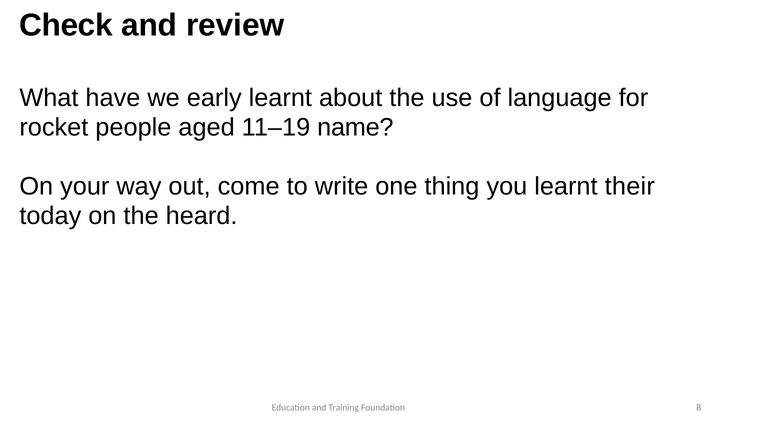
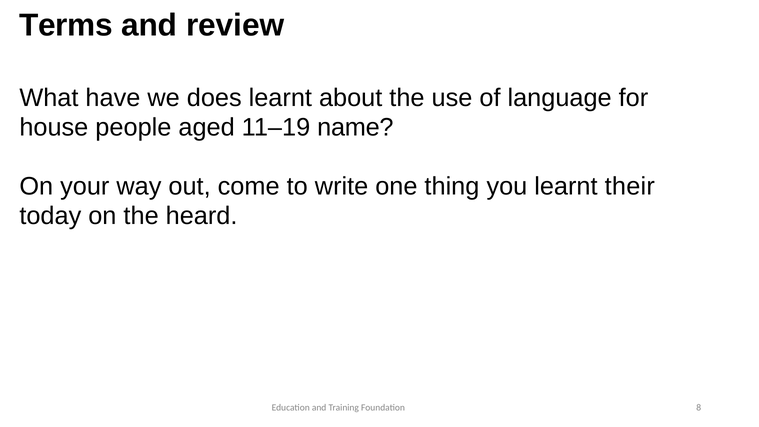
Check: Check -> Terms (66, 25)
early: early -> does (214, 98)
rocket: rocket -> house (54, 127)
